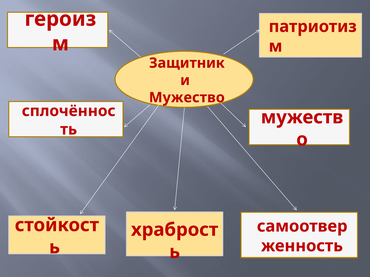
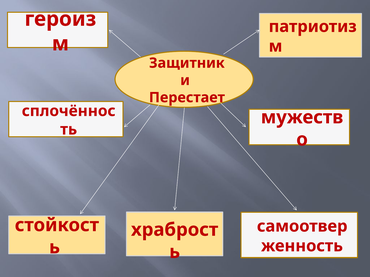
Мужество: Мужество -> Перестает (187, 98)
